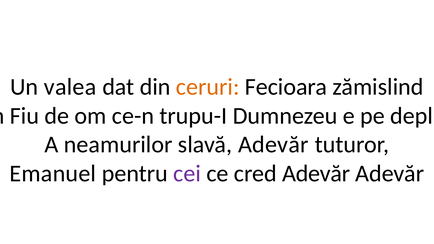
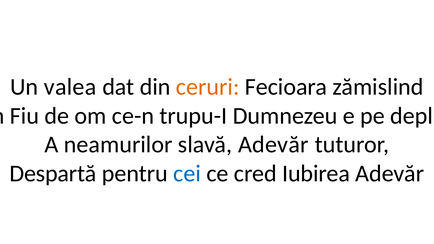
Emanuel: Emanuel -> Despartă (53, 174)
cei colour: purple -> blue (187, 174)
cred Adevăr: Adevăr -> Iubirea (316, 174)
